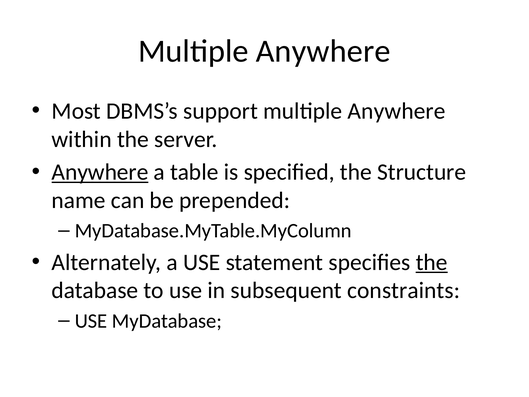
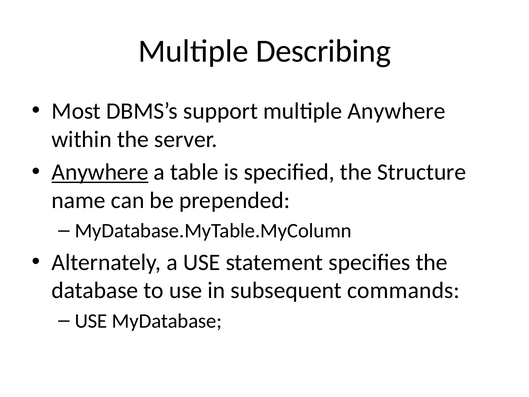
Anywhere: Anywhere -> Describing (323, 51)
the underline: present -> none (432, 262)
constraints: constraints -> commands (404, 290)
